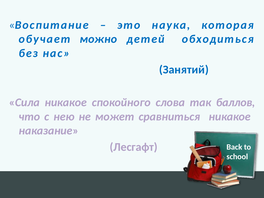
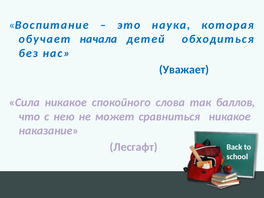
можно: можно -> начала (98, 39)
Занятий: Занятий -> Уважает (184, 70)
